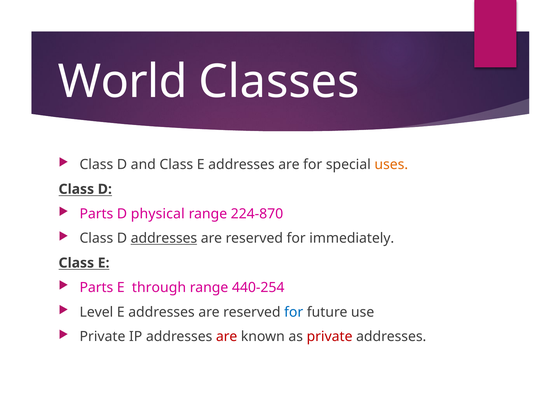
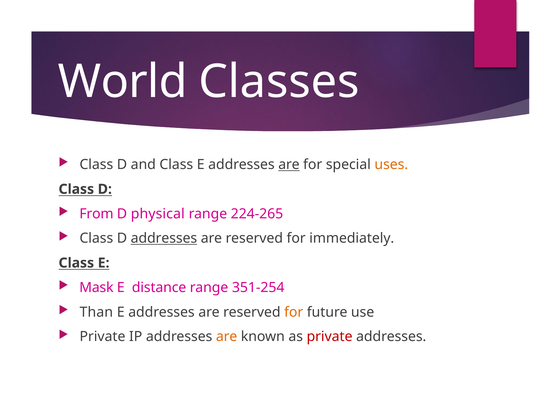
are underline: none -> present (289, 165)
Parts: Parts -> From (96, 214)
224-870: 224-870 -> 224-265 (257, 214)
Parts: Parts -> Mask (96, 288)
through: through -> distance (159, 288)
440-254: 440-254 -> 351-254 (258, 288)
Level: Level -> Than (96, 312)
for colour: blue -> orange (294, 312)
are colour: red -> orange (227, 337)
